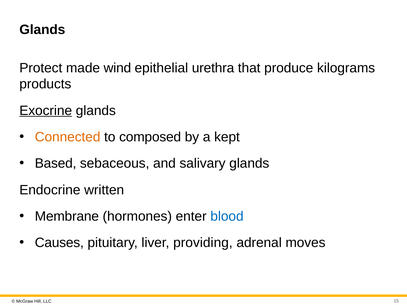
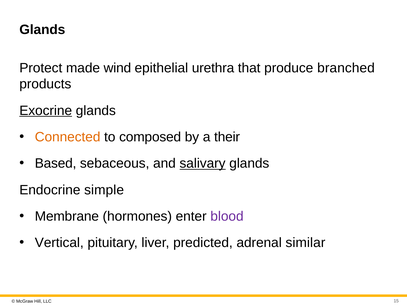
kilograms: kilograms -> branched (346, 68)
kept: kept -> their (227, 137)
salivary underline: none -> present (203, 164)
written: written -> simple (104, 190)
blood colour: blue -> purple (227, 217)
Causes: Causes -> Vertical (59, 243)
providing: providing -> predicted (203, 243)
moves: moves -> similar (305, 243)
